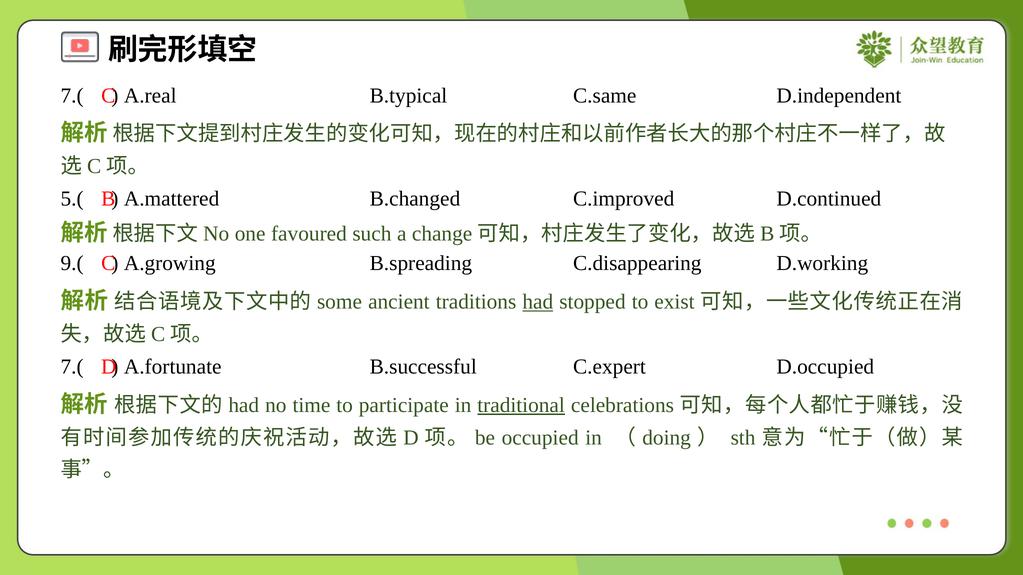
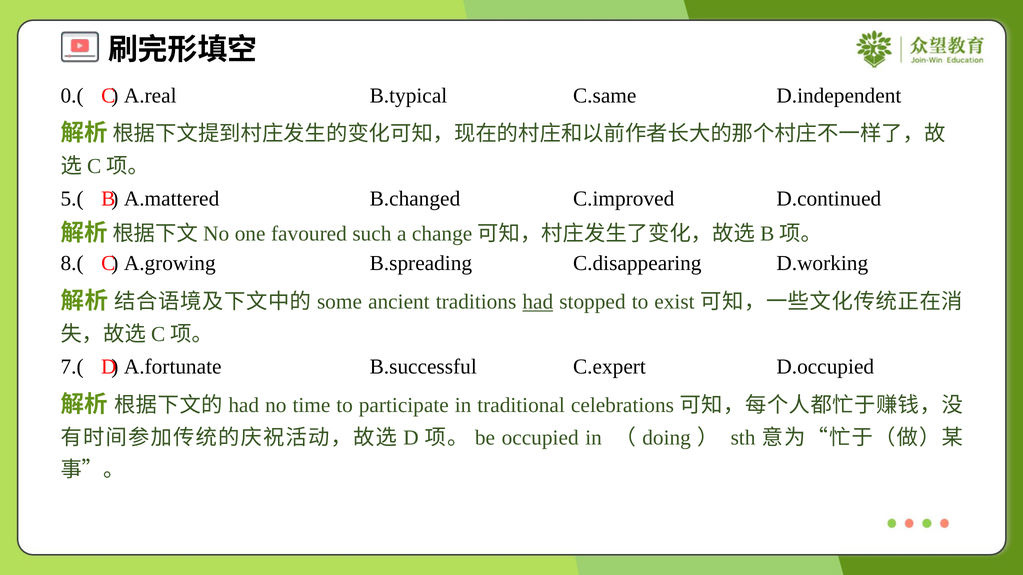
7.(: 7.( -> 0.( (72, 96)
9.(: 9.( -> 8.( (72, 264)
traditional underline: present -> none (521, 406)
